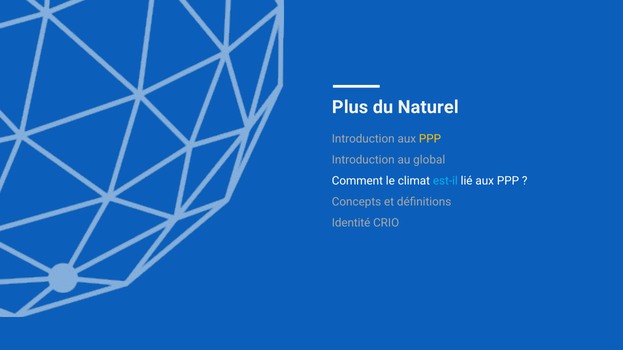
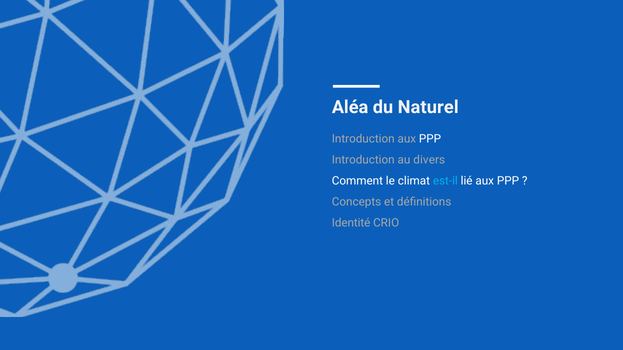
Plus: Plus -> Aléa (350, 107)
PPP colour: yellow -> white (430, 139)
global: global -> divers (429, 160)
